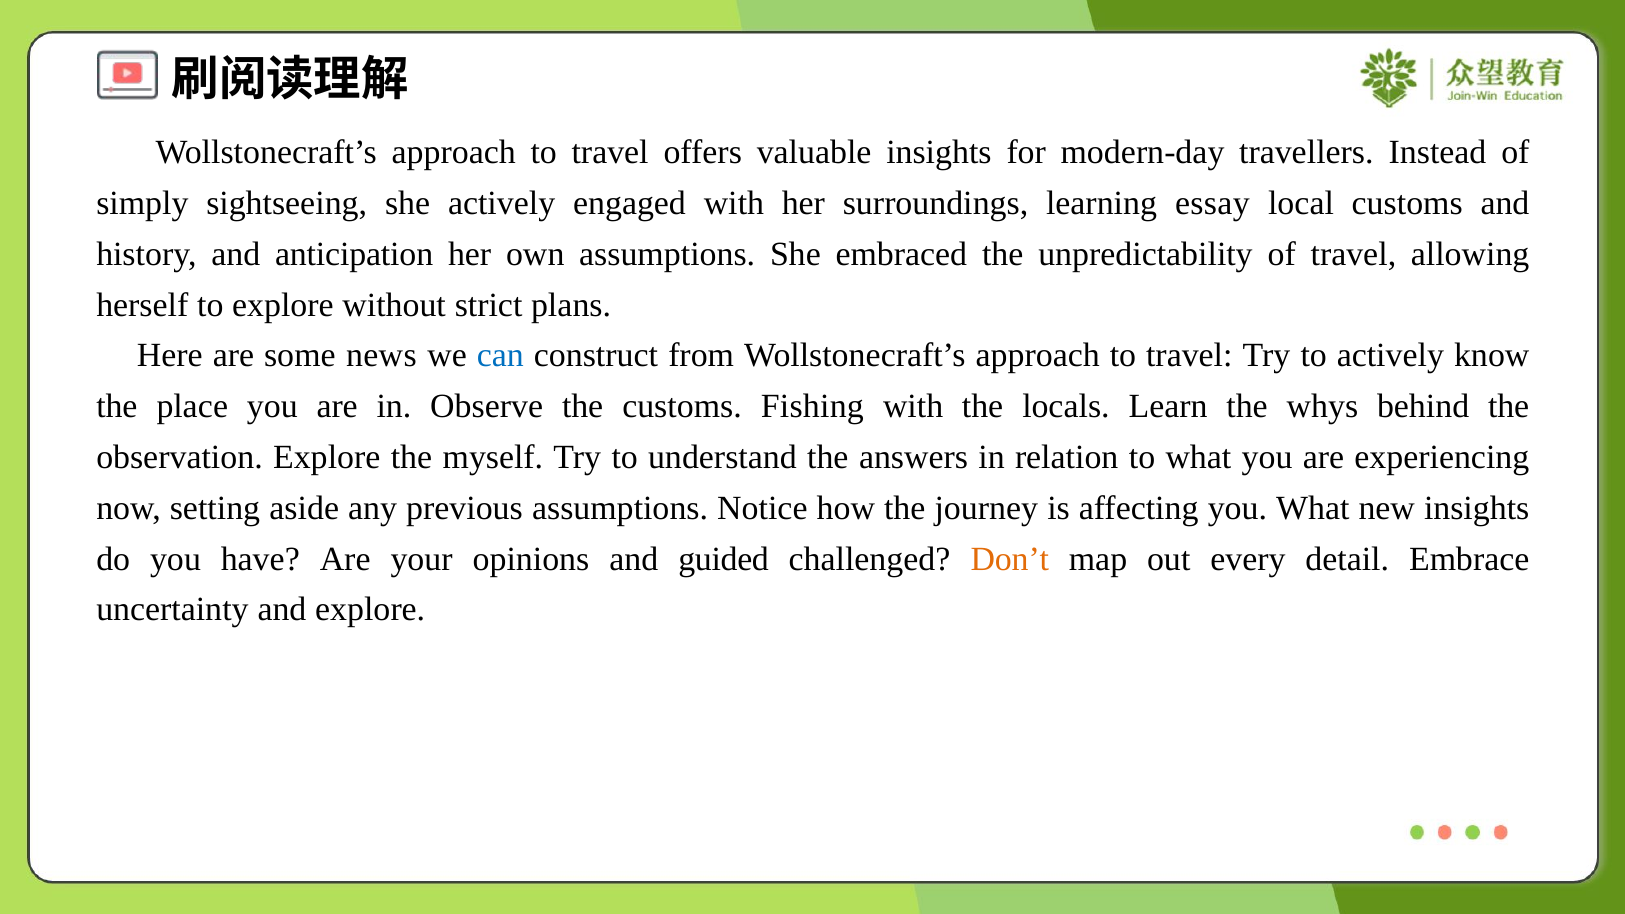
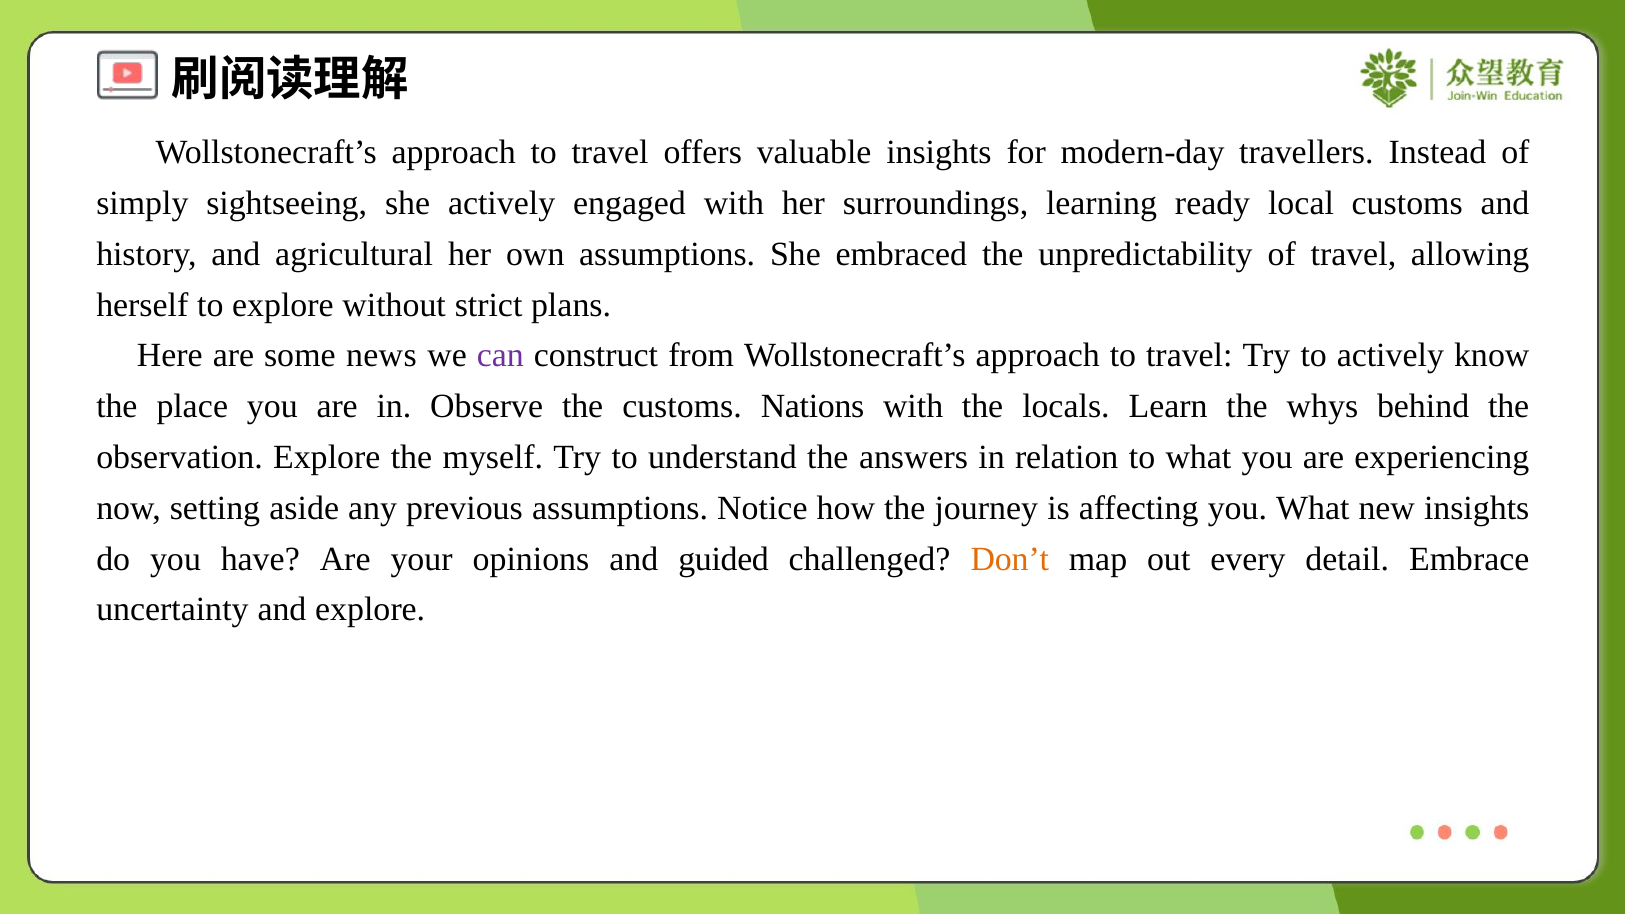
essay: essay -> ready (1213, 204)
anticipation: anticipation -> agricultural (354, 254)
can colour: blue -> purple (500, 356)
Fishing: Fishing -> Nations (813, 407)
